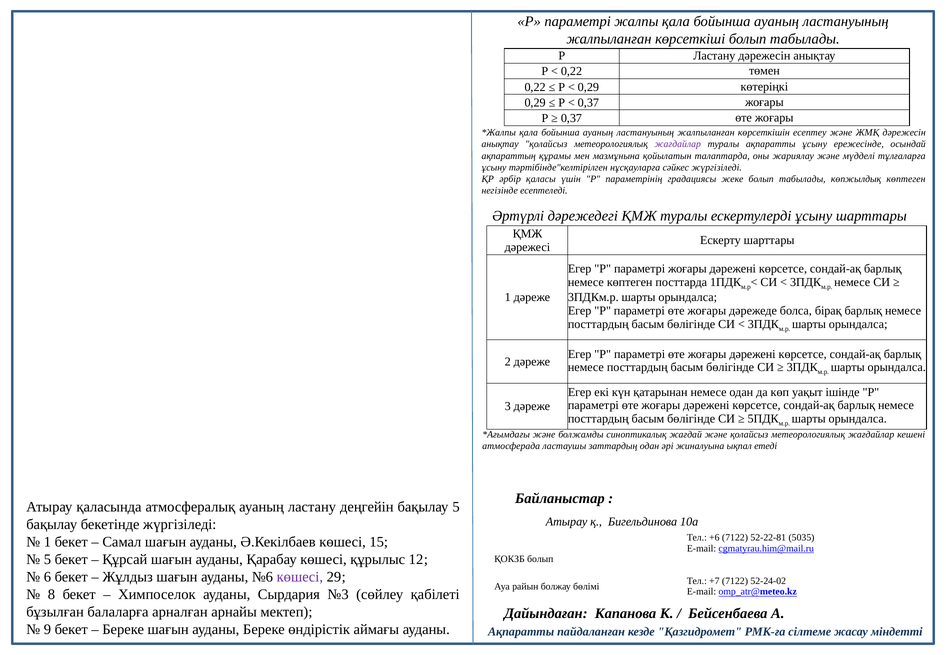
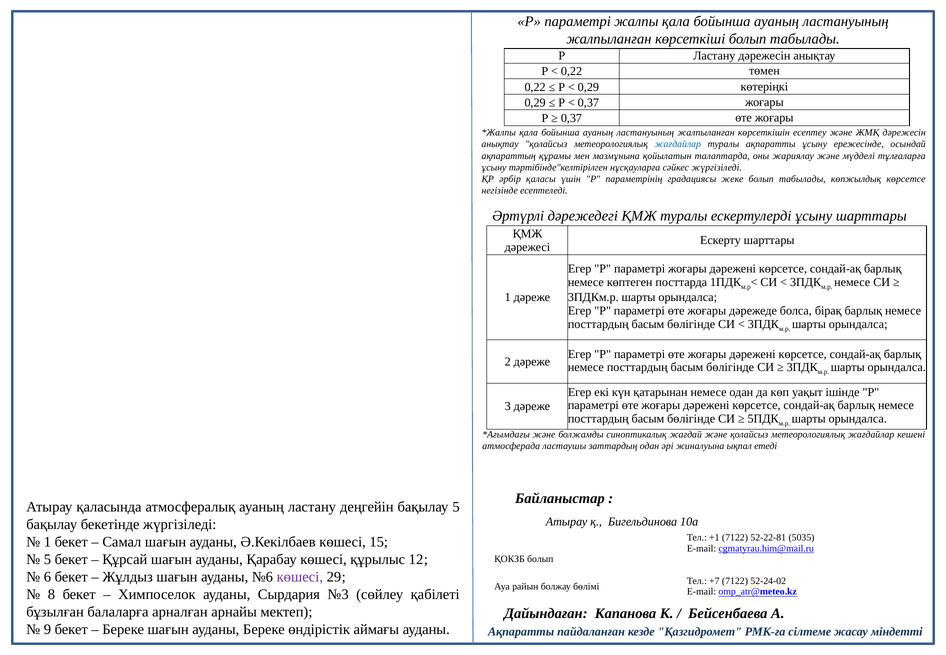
жағдайлар colour: purple -> blue (678, 144)
көпжылдық көптеген: көптеген -> көрсетсе (906, 179)
+6: +6 -> +1 (714, 538)
